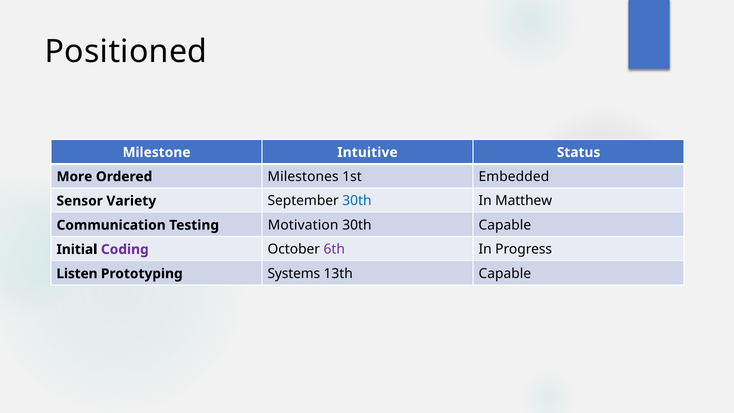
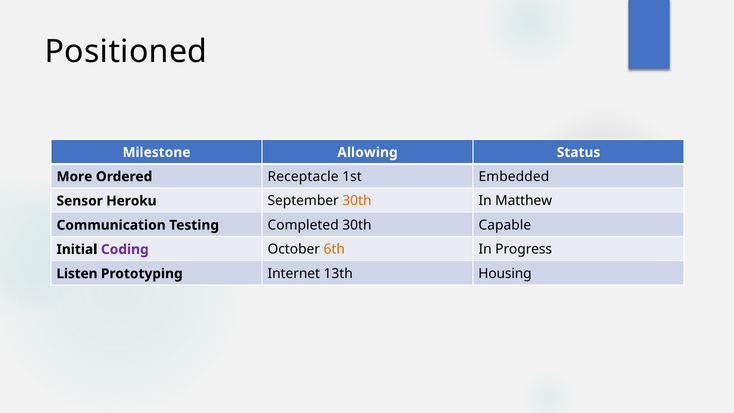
Intuitive: Intuitive -> Allowing (367, 152)
Milestones: Milestones -> Receptacle (303, 177)
Variety: Variety -> Heroku (131, 201)
30th colour: blue -> orange (357, 201)
Motivation: Motivation -> Completed (303, 225)
6th colour: purple -> orange (334, 249)
Systems: Systems -> Internet (294, 274)
13th Capable: Capable -> Housing (505, 274)
